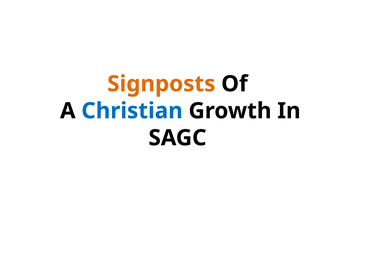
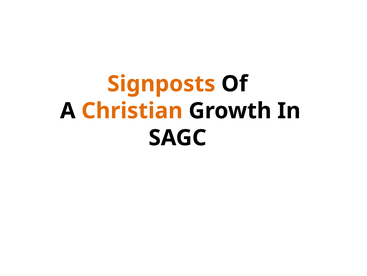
Christian colour: blue -> orange (132, 111)
